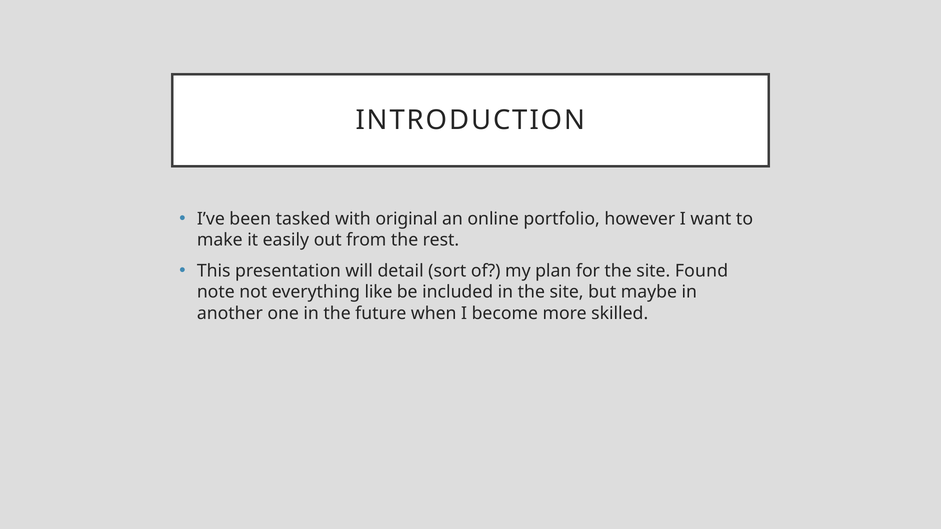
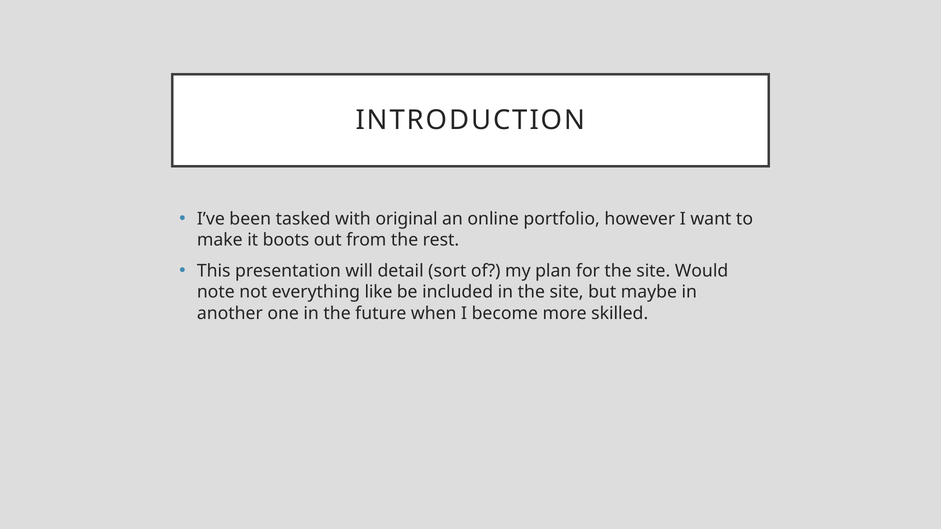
easily: easily -> boots (286, 240)
Found: Found -> Would (702, 271)
